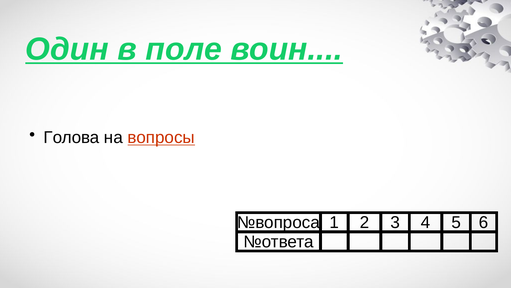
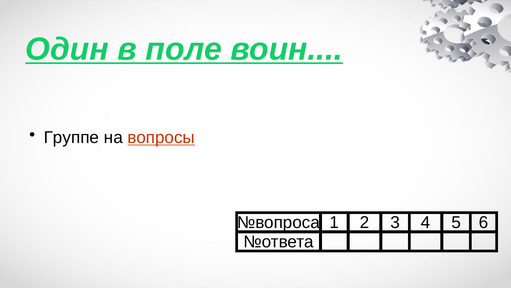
Голова: Голова -> Группе (71, 137)
